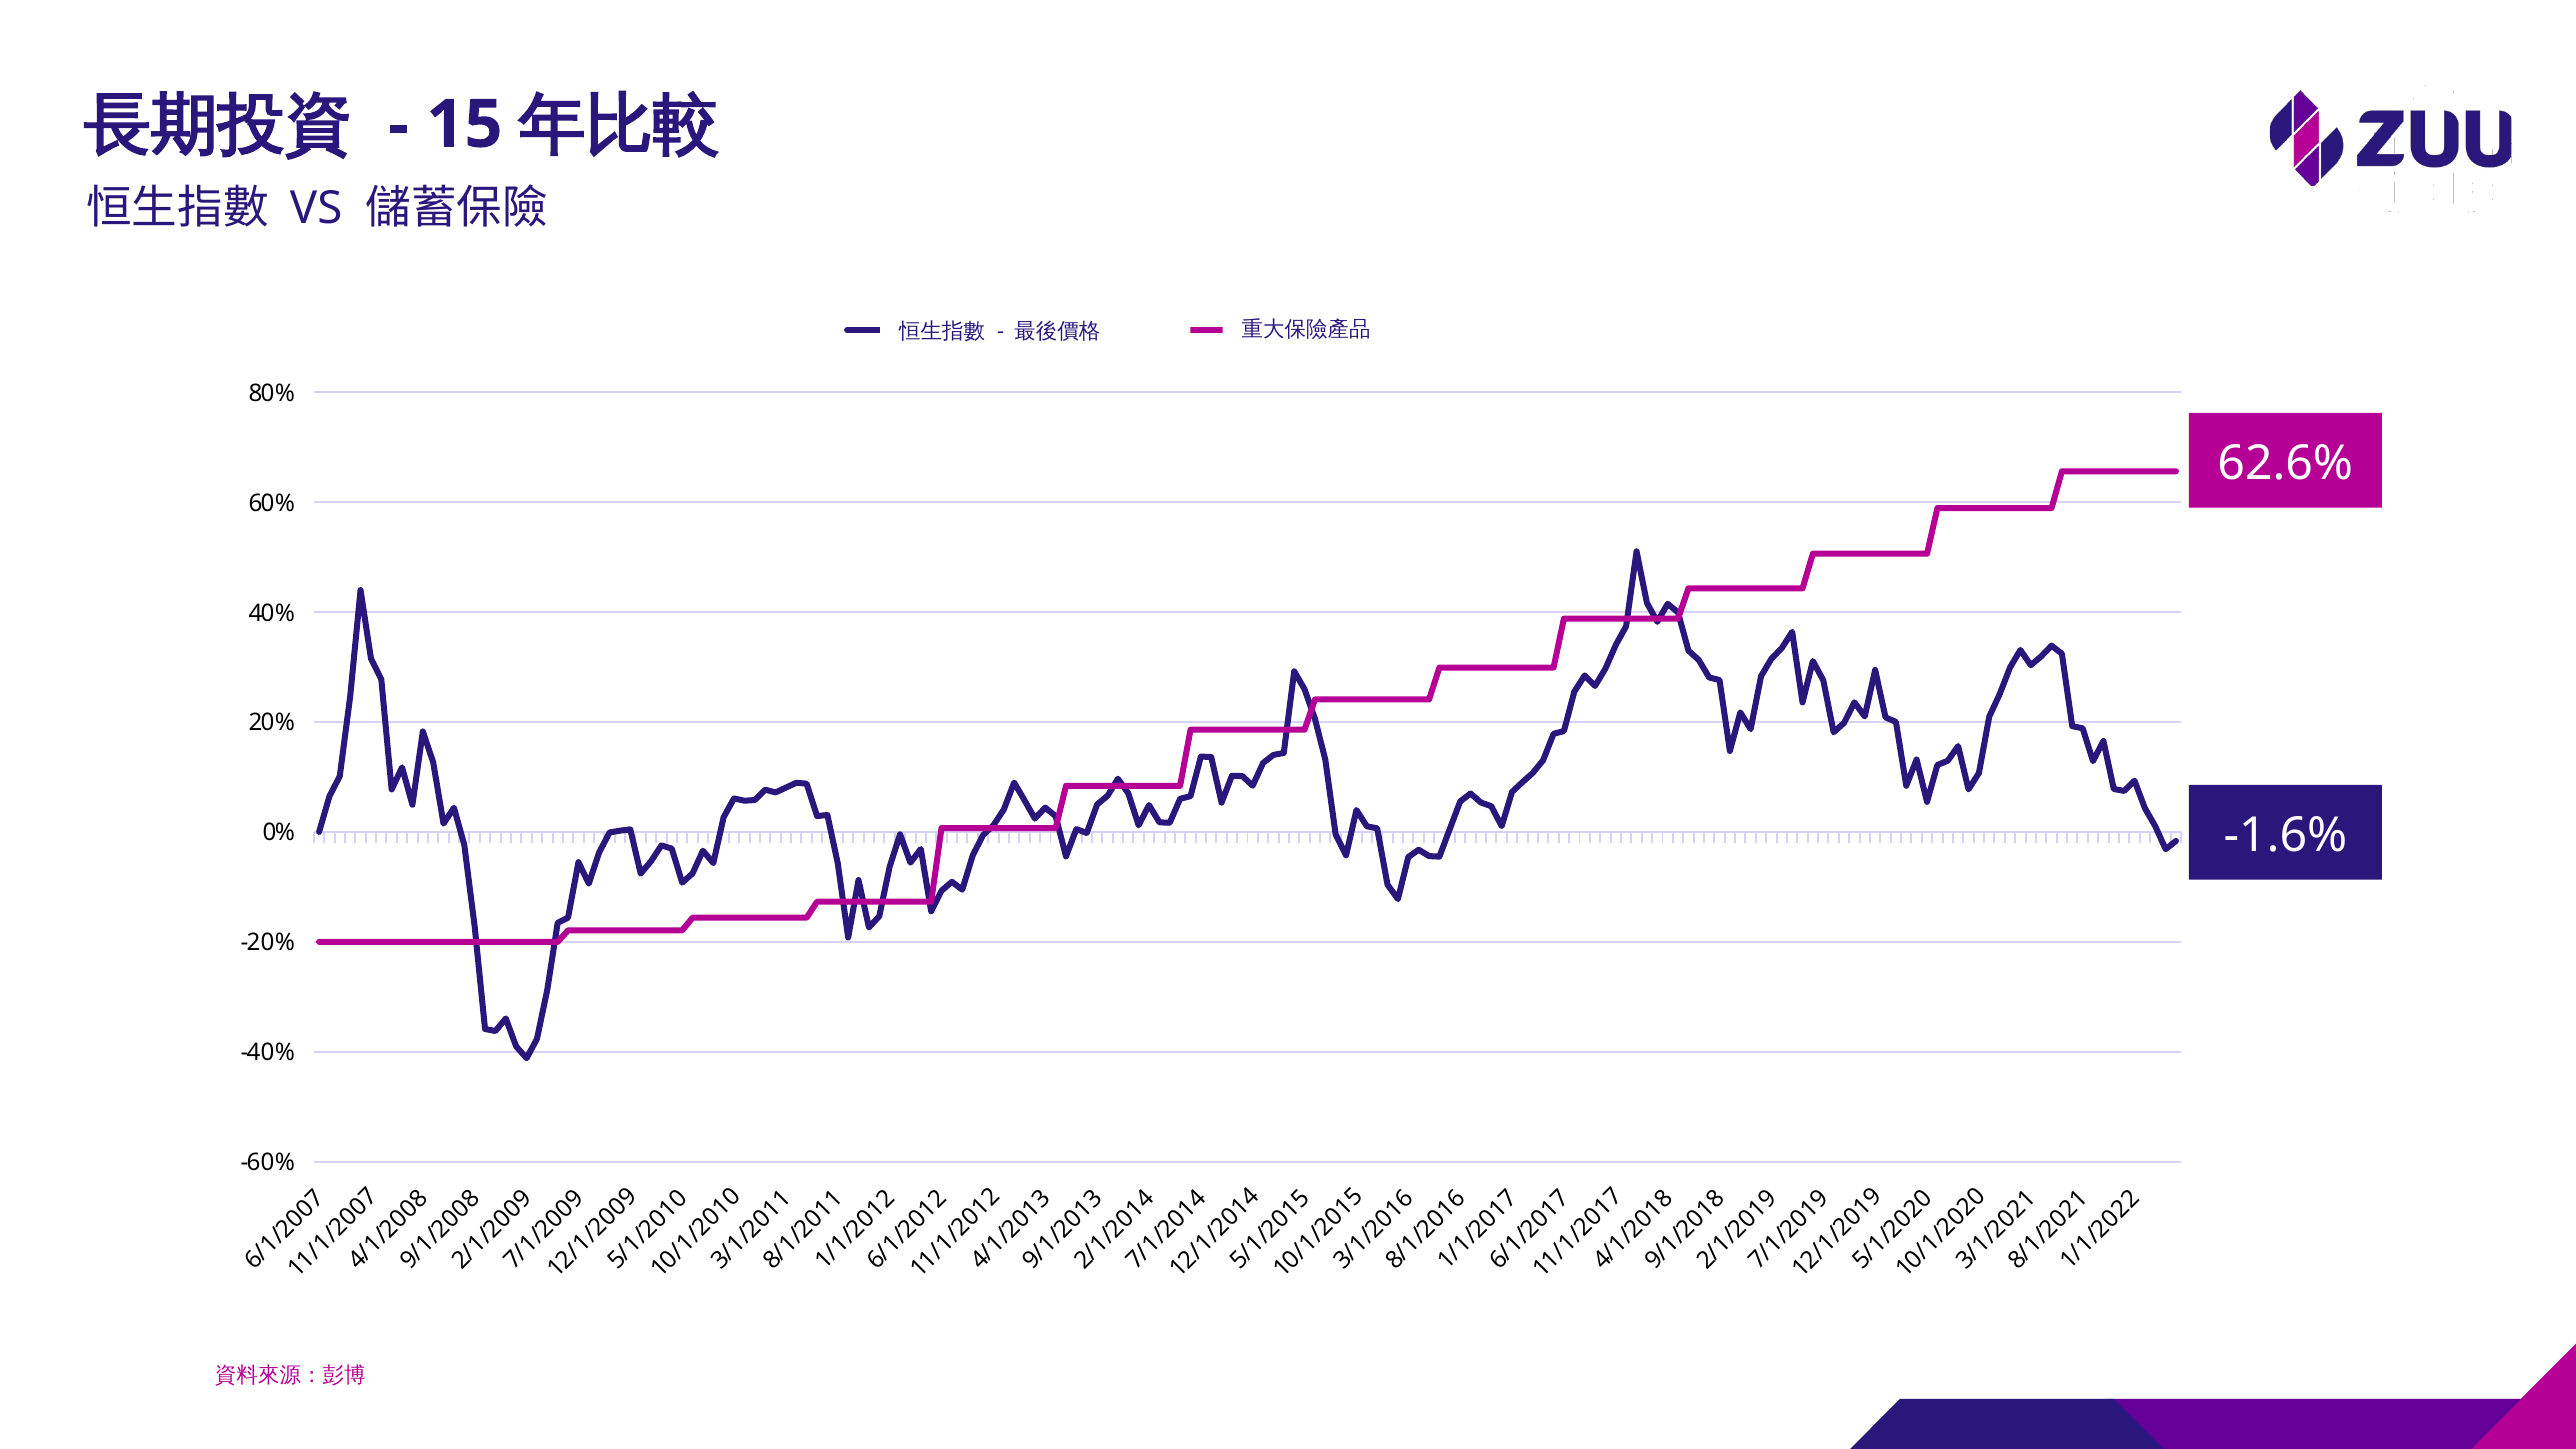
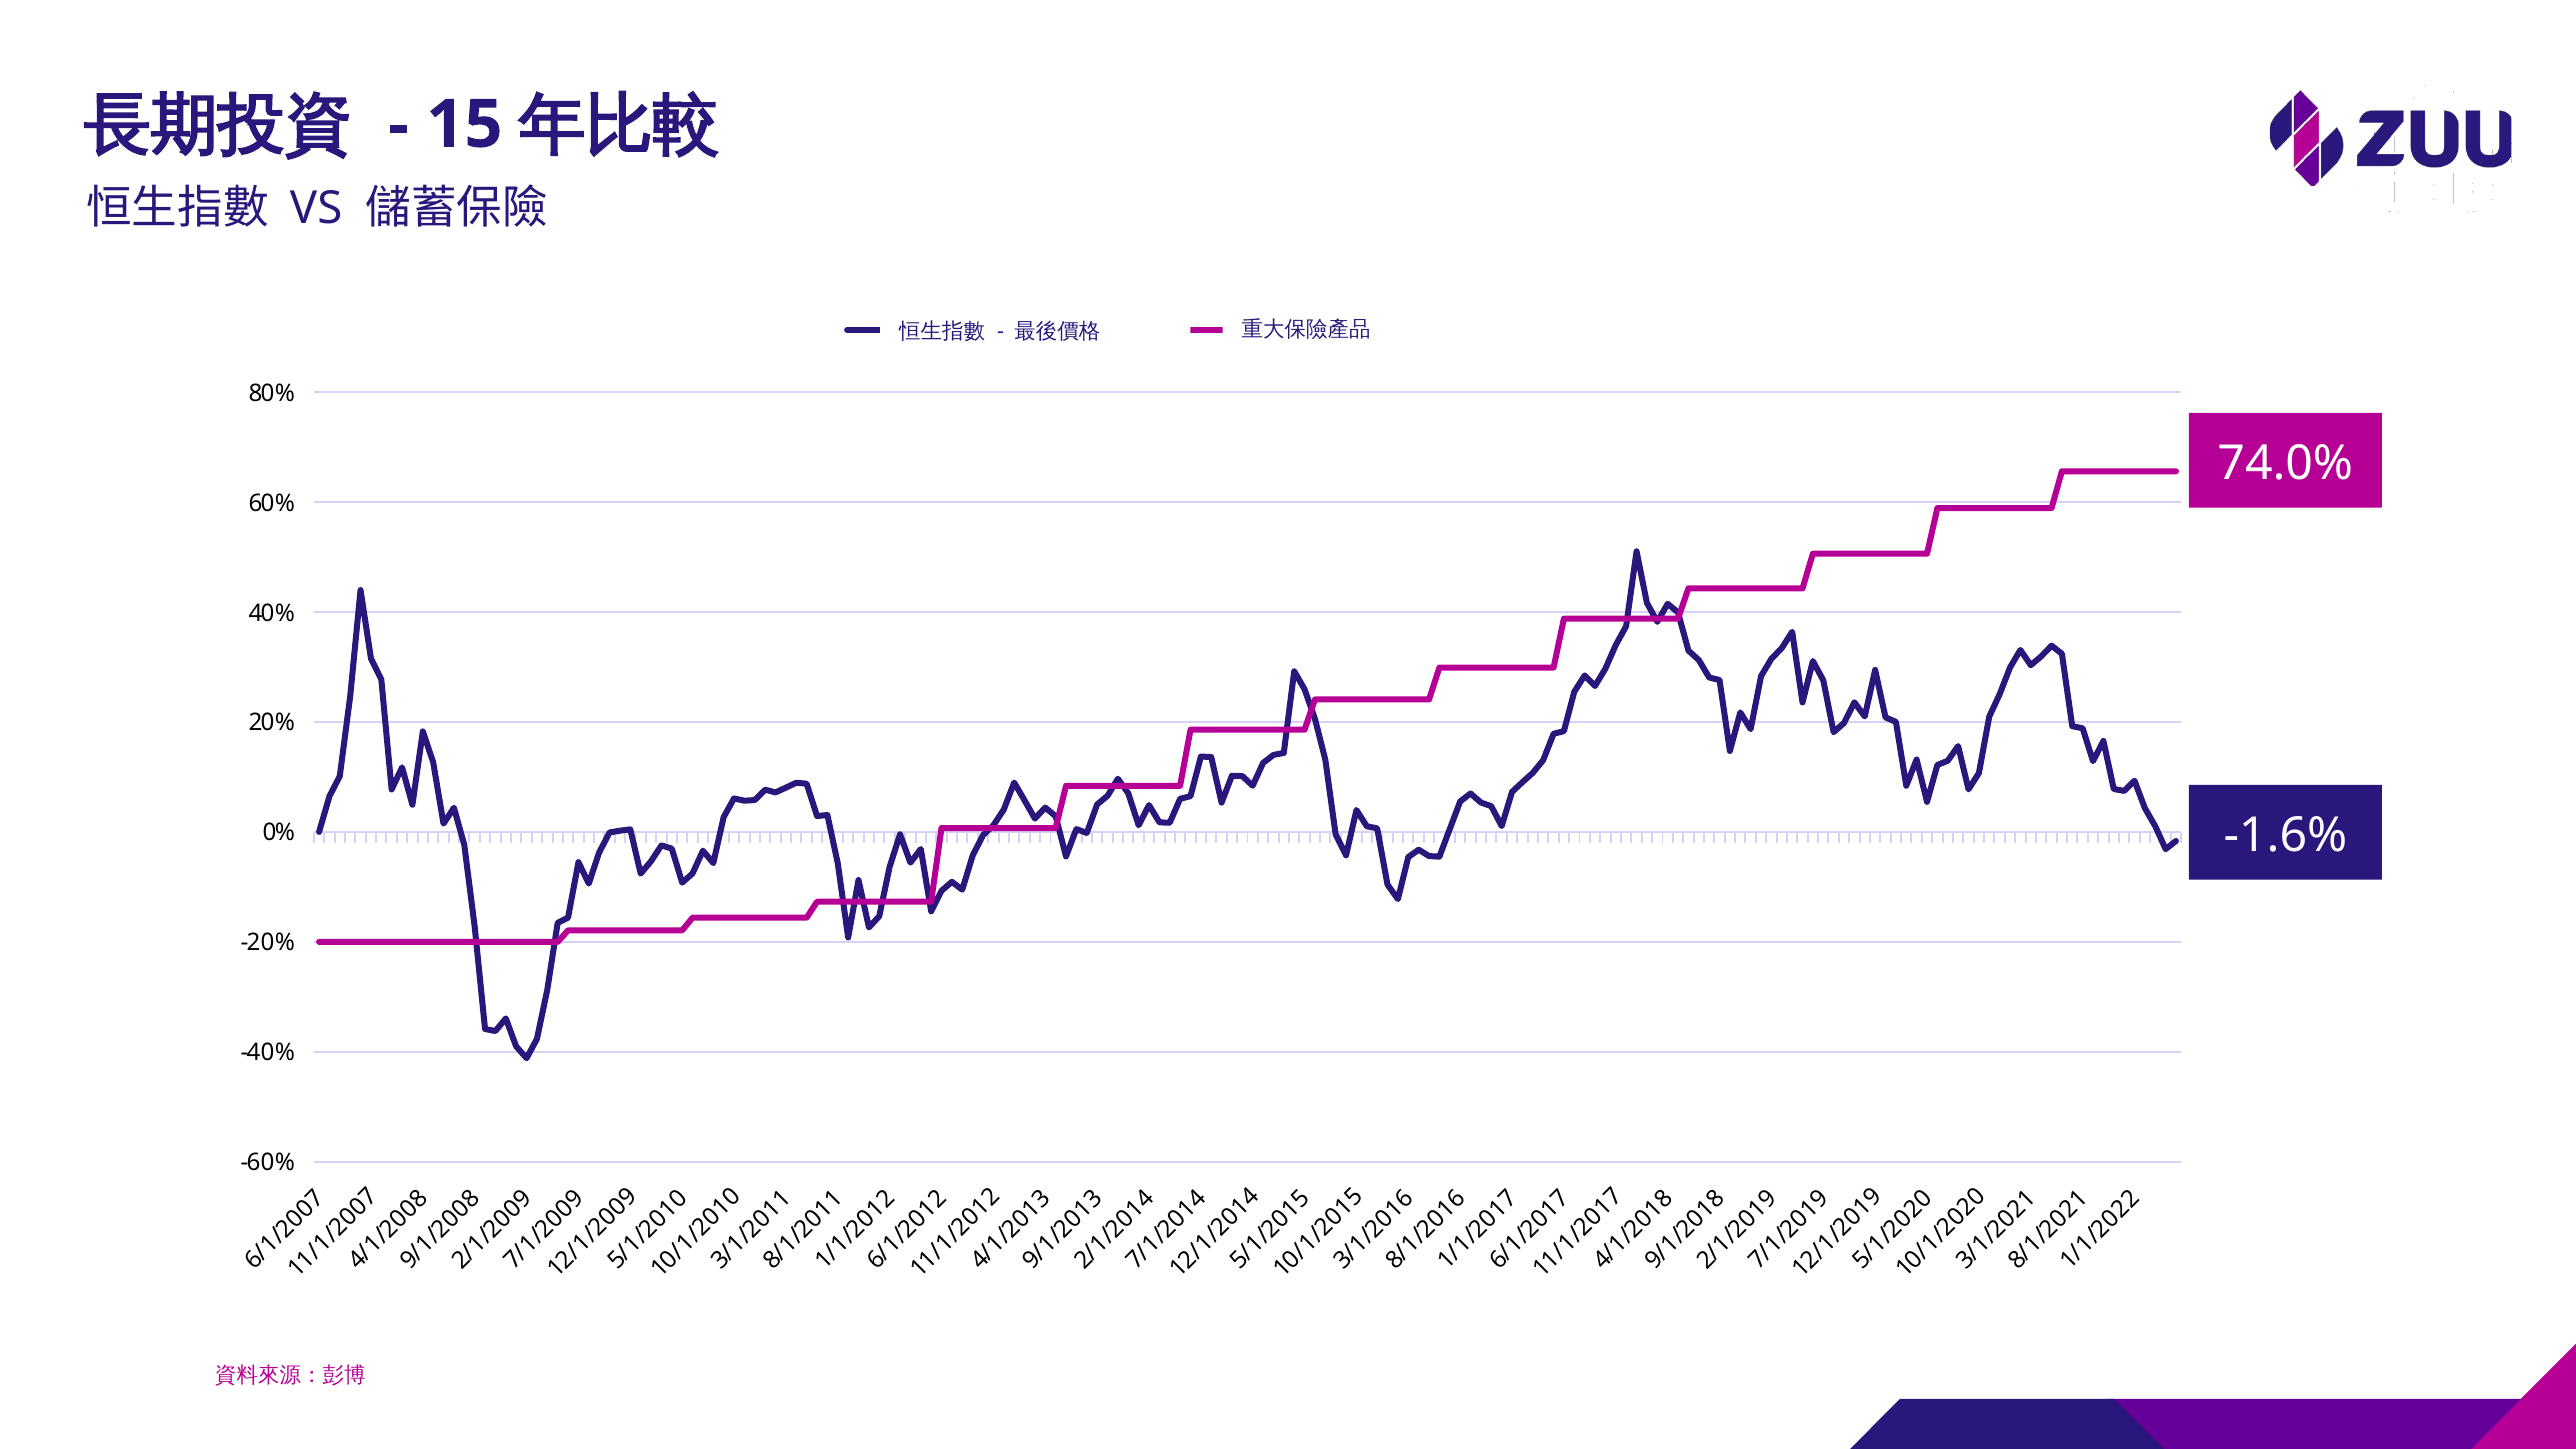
62.6%: 62.6% -> 74.0% (2285, 464)
